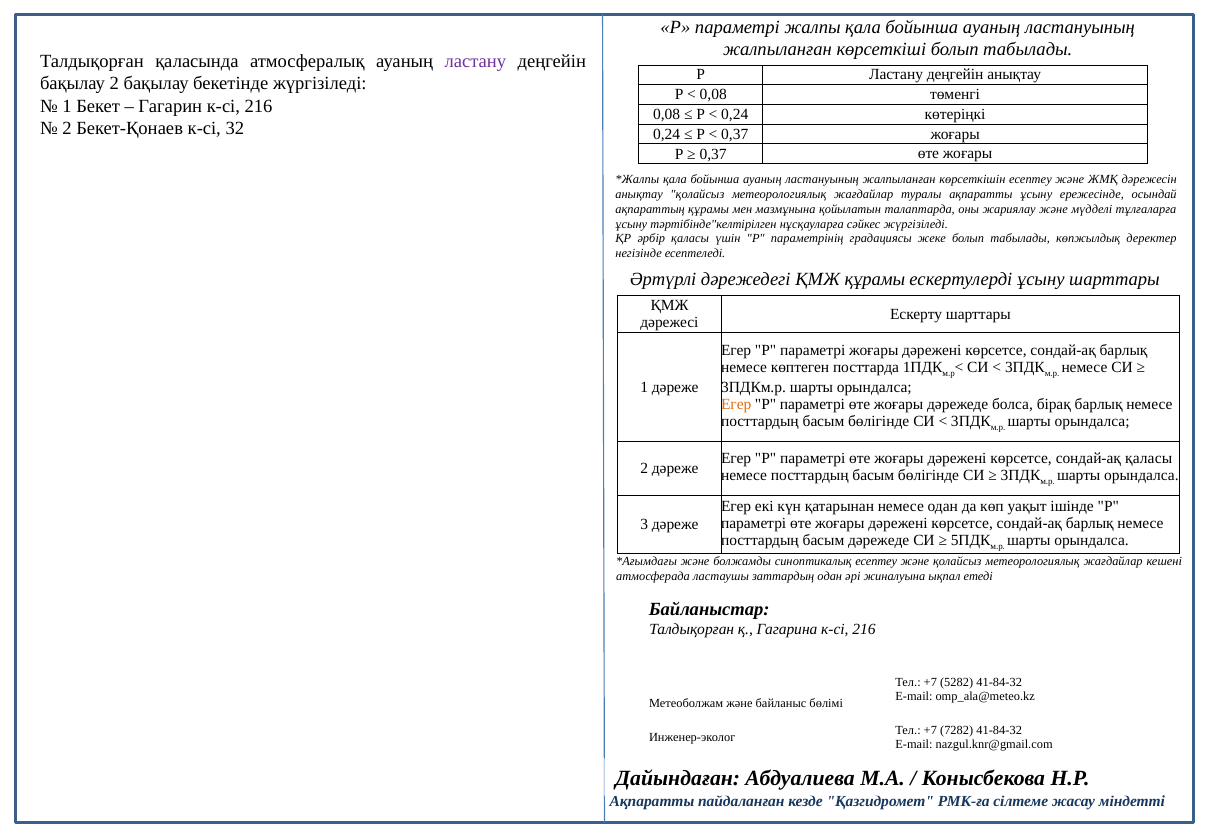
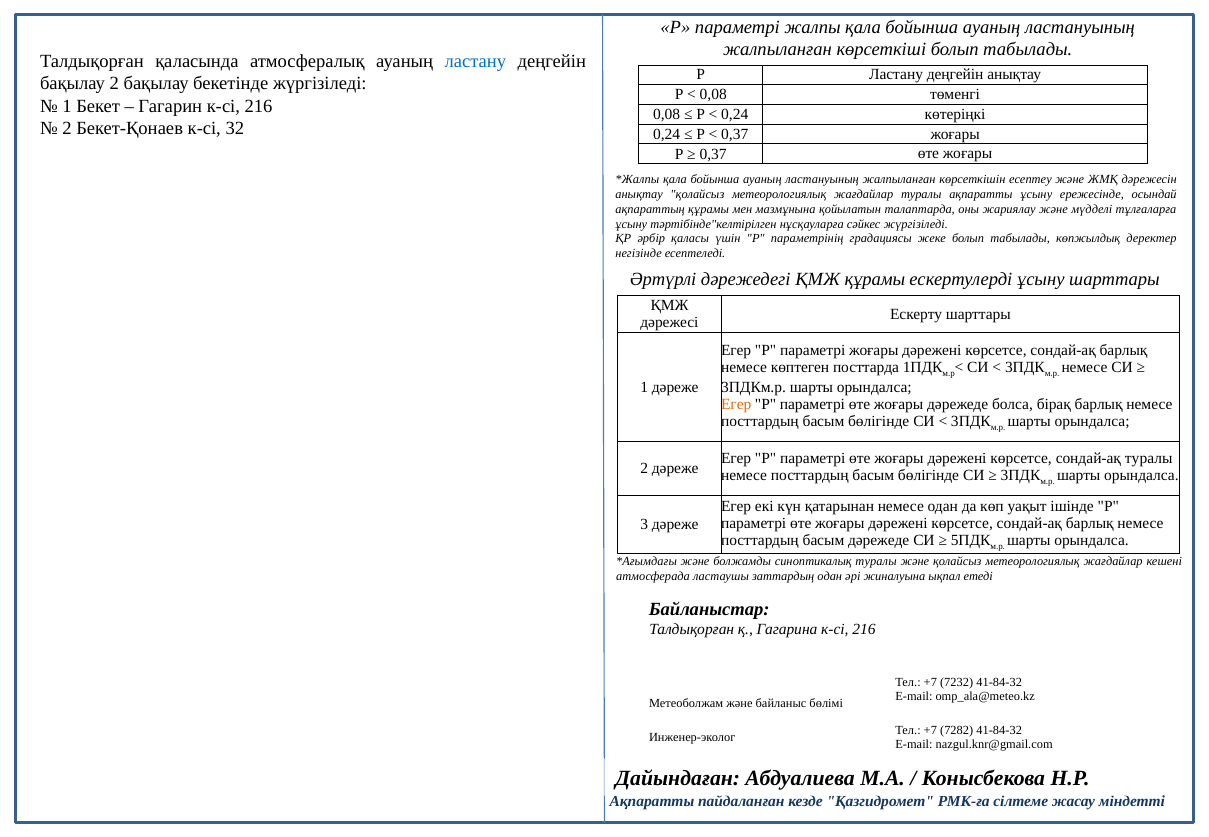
ластану colour: purple -> blue (475, 61)
сондай-ақ қаласы: қаласы -> туралы (1149, 458)
синоптикалық есептеу: есептеу -> туралы (876, 561)
5282: 5282 -> 7232 (957, 682)
